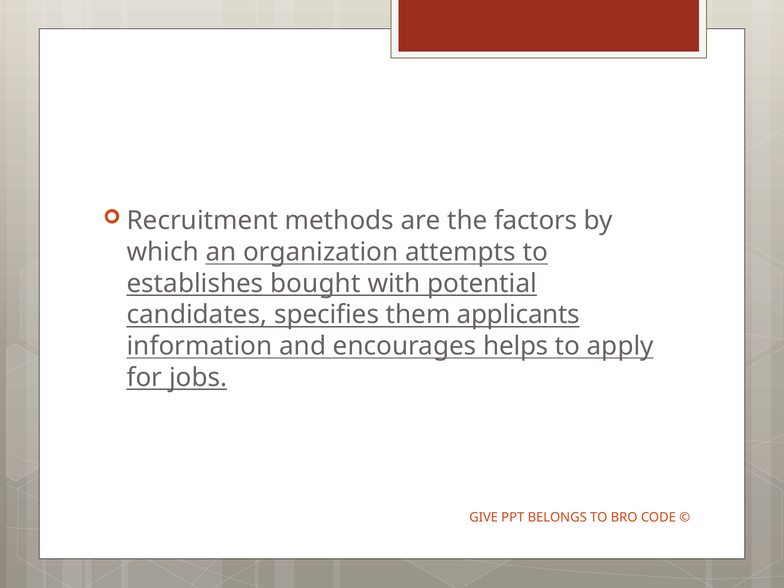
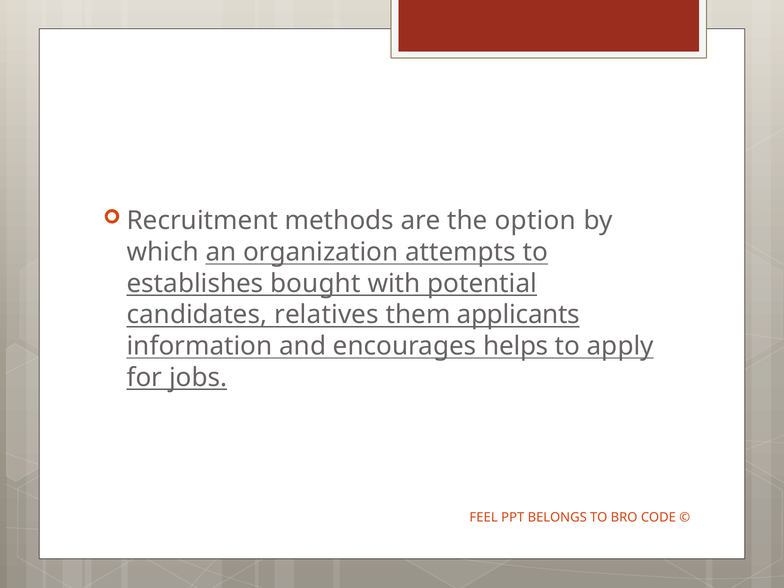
factors: factors -> option (535, 221)
specifies: specifies -> relatives (326, 315)
GIVE: GIVE -> FEEL (484, 517)
